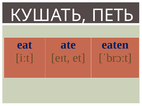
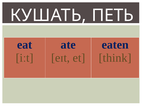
ˈbrɔːt: ˈbrɔːt -> think (115, 58)
